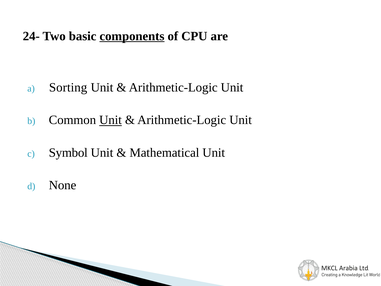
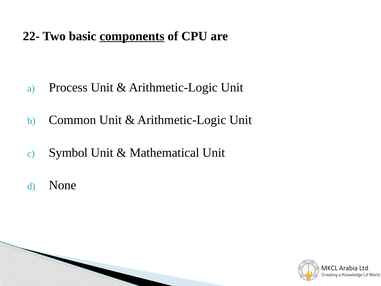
24-: 24- -> 22- (31, 36)
Sorting: Sorting -> Process (68, 87)
Unit underline: present -> none (111, 120)
